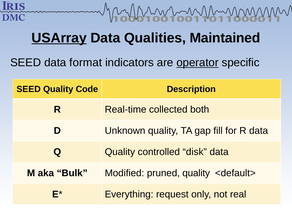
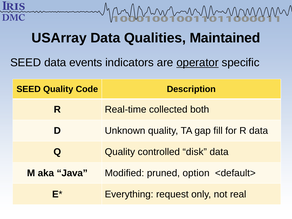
USArray underline: present -> none (59, 38)
format: format -> events (86, 63)
Bulk: Bulk -> Java (72, 173)
pruned quality: quality -> option (196, 173)
